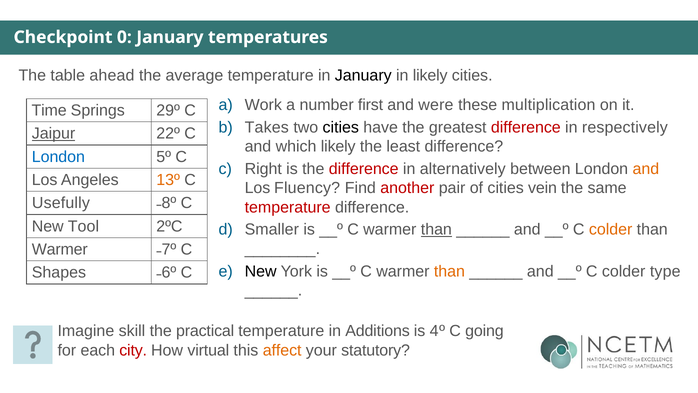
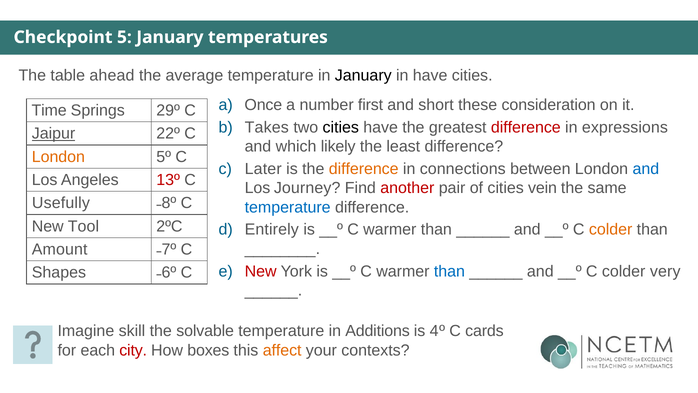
0: 0 -> 5 (124, 37)
in likely: likely -> have (430, 75)
Work: Work -> Once (263, 105)
were: were -> short (436, 105)
multiplication: multiplication -> consideration (549, 105)
respectively: respectively -> expressions (625, 127)
London colour: blue -> orange (58, 157)
Right: Right -> Later (263, 169)
difference colour: red -> orange (364, 169)
alternatively: alternatively -> connections (463, 169)
and colour: orange -> blue (646, 169)
13º colour: orange -> red (168, 180)
Fluency: Fluency -> Journey (307, 188)
temperature colour: red -> blue (288, 207)
Smaller: Smaller -> Entirely (272, 229)
than underline: present -> none (436, 229)
Warmer: Warmer -> Amount (60, 249)
New colour: black -> red (261, 271)
than colour: orange -> blue (449, 271)
type: type -> very (665, 271)
practical: practical -> solvable (205, 331)
going: going -> cards (484, 331)
virtual: virtual -> boxes (208, 350)
statutory: statutory -> contexts (375, 350)
